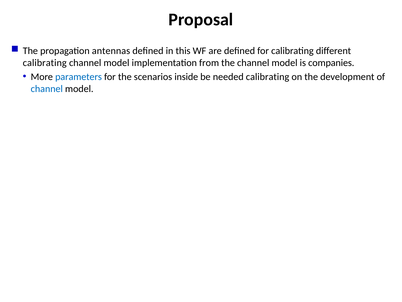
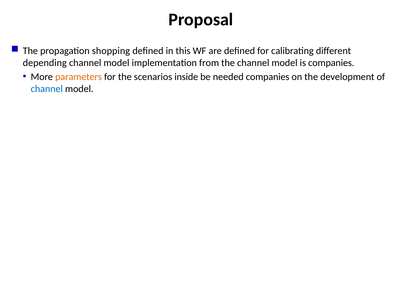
antennas: antennas -> shopping (111, 51)
calibrating: calibrating -> depending (45, 63)
parameters colour: blue -> orange (79, 77)
needed calibrating: calibrating -> companies (268, 77)
